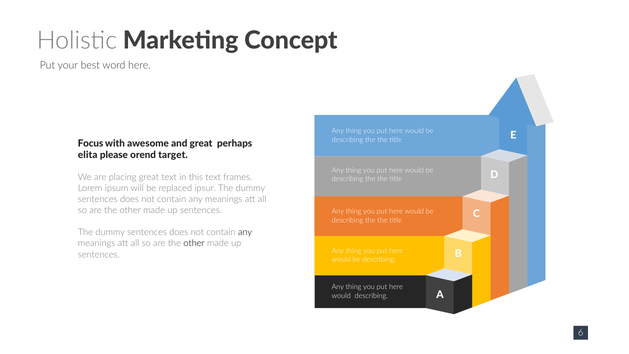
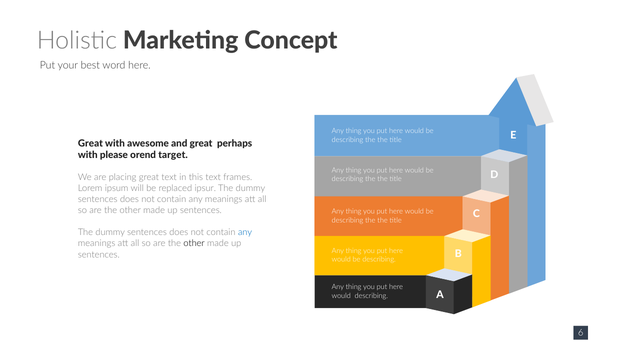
Focus: Focus -> Great (90, 143)
elita: elita -> with (88, 155)
any colour: black -> blue (245, 232)
